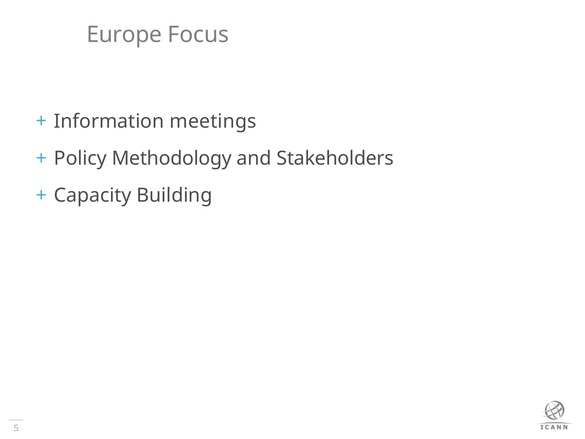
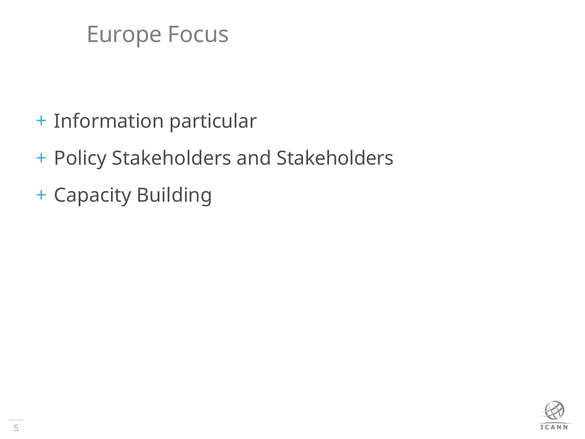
meetings: meetings -> particular (213, 121)
Policy Methodology: Methodology -> Stakeholders (172, 158)
